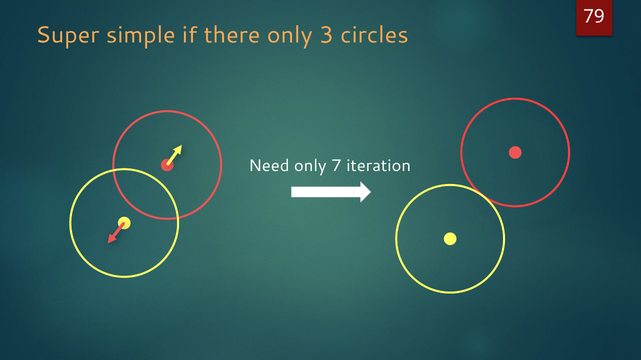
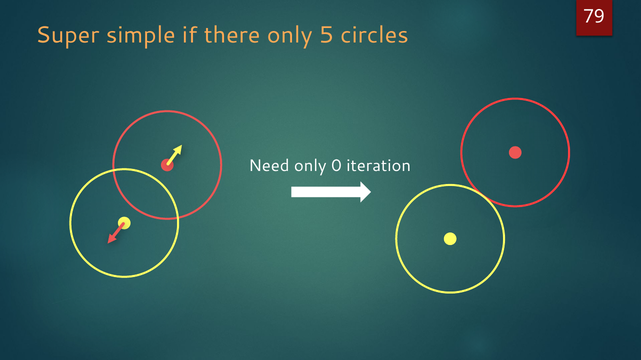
3: 3 -> 5 (326, 35)
7: 7 -> 0 (336, 166)
